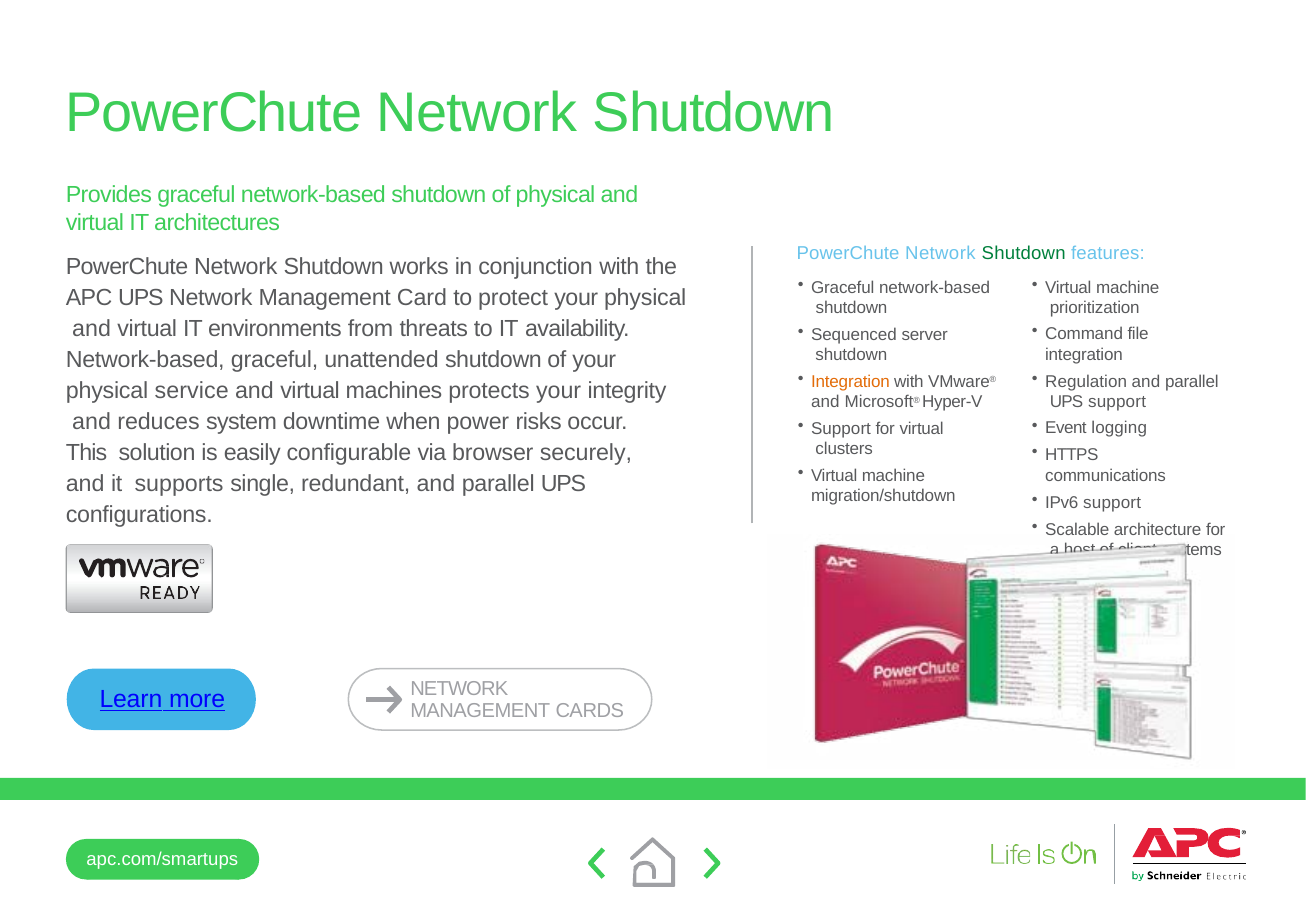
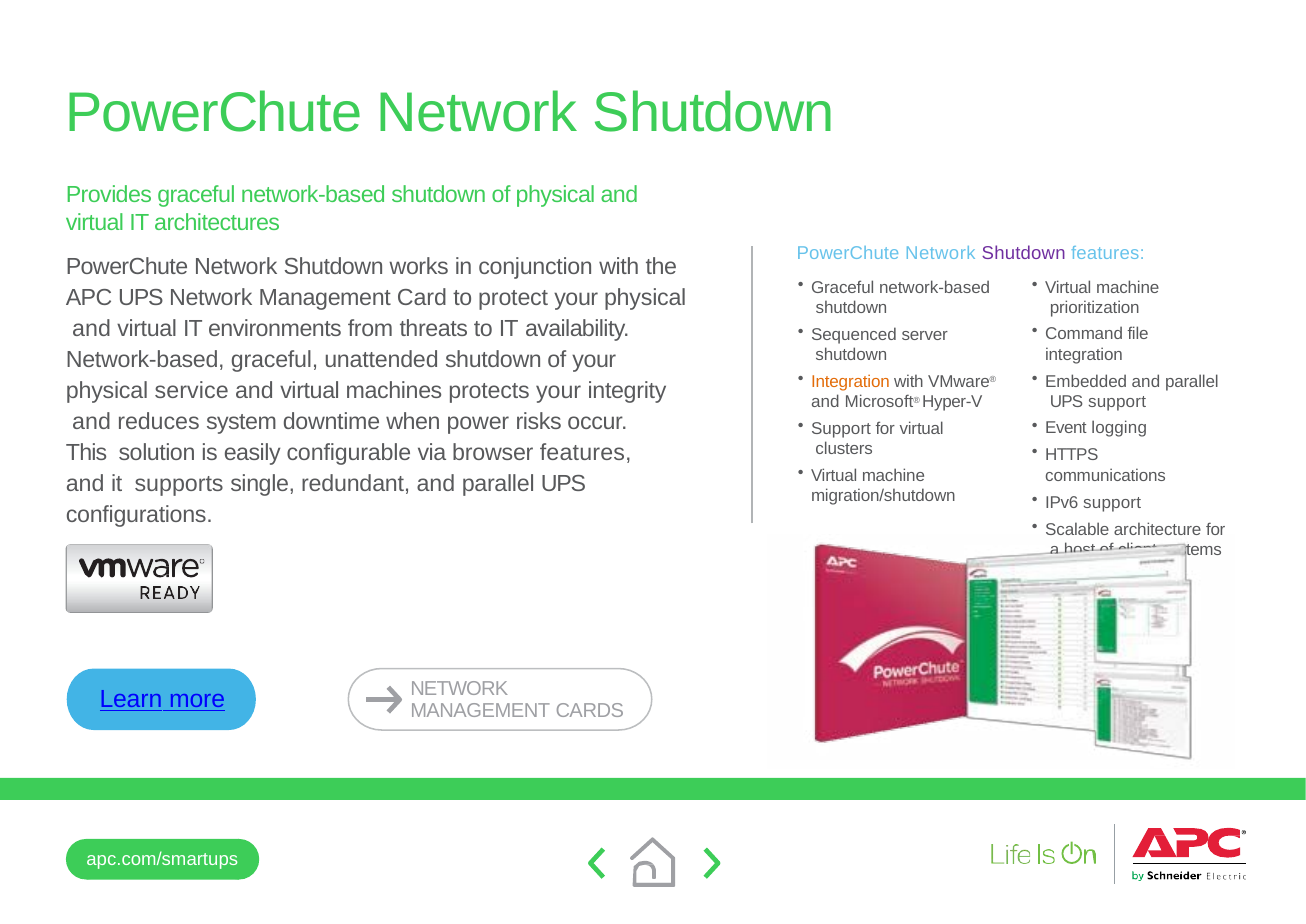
Shutdown colour: green -> purple (1024, 253)
Regulation: Regulation -> Embedded (1086, 382)
browser securely: securely -> features (586, 453)
